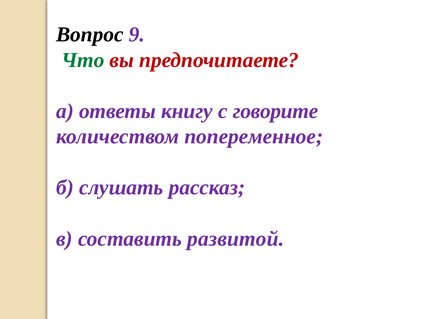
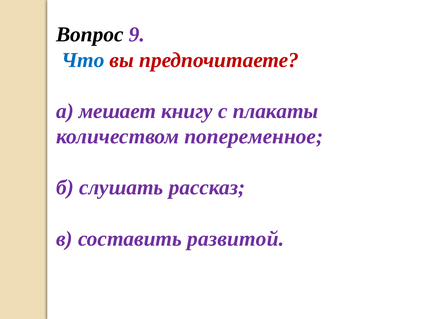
Что colour: green -> blue (83, 60)
ответы: ответы -> мешает (118, 111)
говорите: говорите -> плакаты (276, 111)
